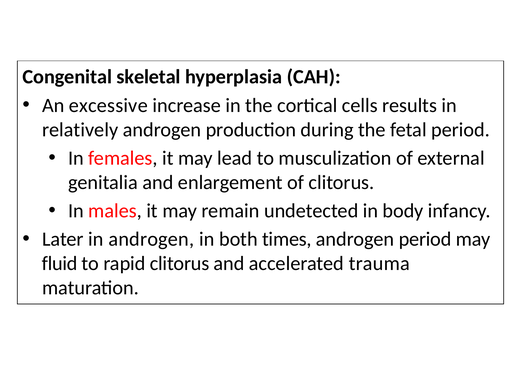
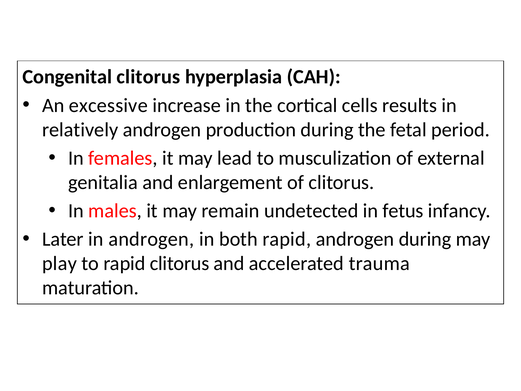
Congenital skeletal: skeletal -> clitorus (148, 77)
body: body -> fetus (403, 211)
both times: times -> rapid (287, 239)
androgen period: period -> during (425, 239)
fluid: fluid -> play (59, 263)
